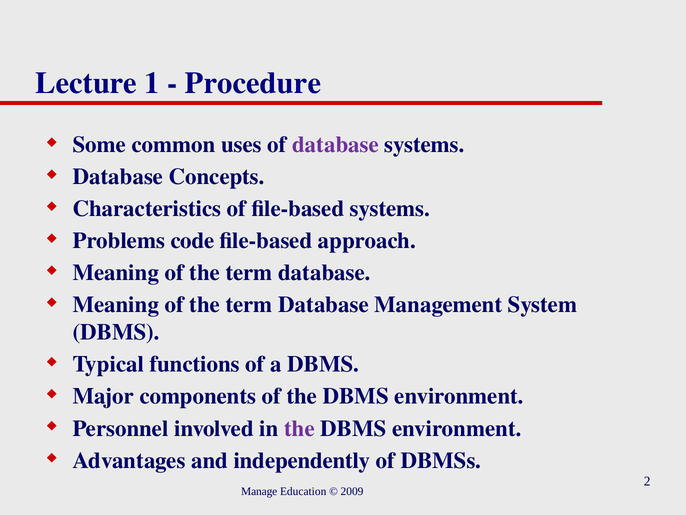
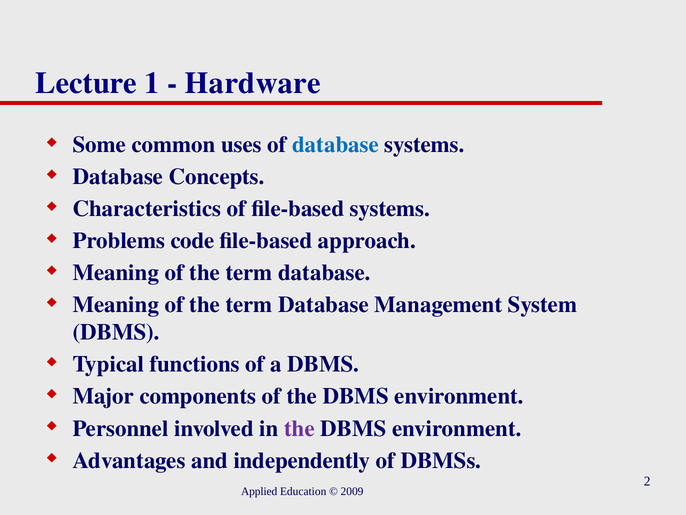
Procedure: Procedure -> Hardware (253, 83)
database colour: purple -> blue (336, 145)
Manage: Manage -> Applied (259, 491)
